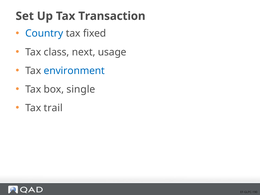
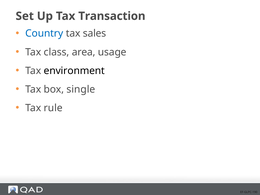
fixed: fixed -> sales (95, 33)
next: next -> area (84, 52)
environment colour: blue -> black (74, 71)
trail: trail -> rule (53, 108)
